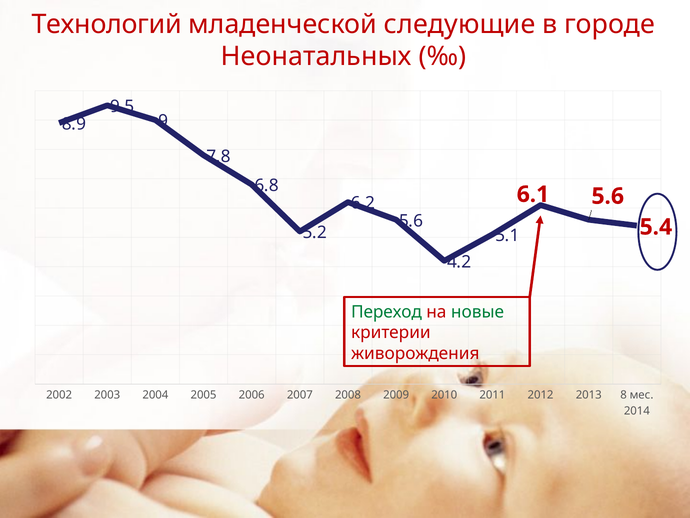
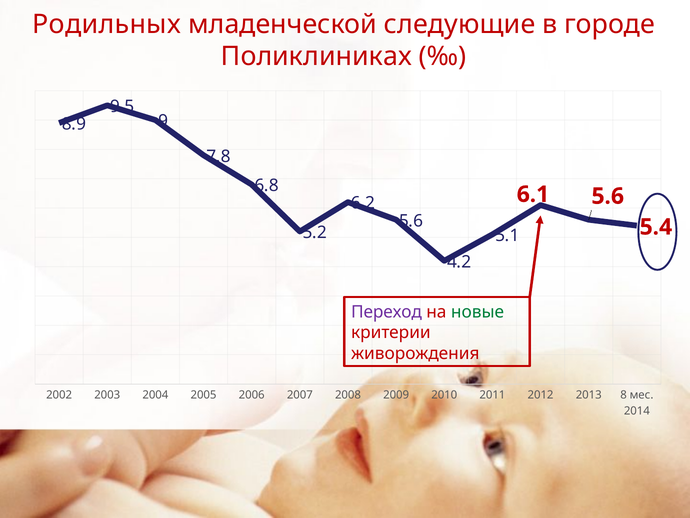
Технологий: Технологий -> Родильных (107, 24)
Неонатальных: Неонатальных -> Поликлиниках (316, 56)
Переход colour: green -> purple (387, 312)
